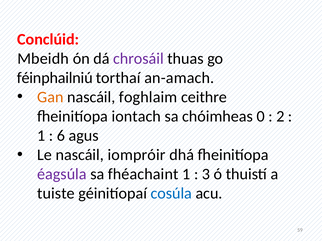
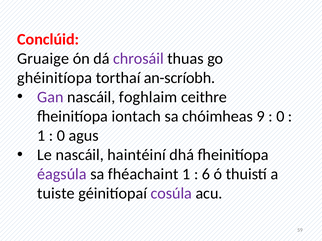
Mbeidh: Mbeidh -> Gruaige (43, 59)
féinphailniú: féinphailniú -> ghéinitíopa (55, 78)
an-amach: an-amach -> an-scríobh (179, 78)
Gan colour: orange -> purple (50, 97)
0: 0 -> 9 (261, 117)
2: 2 -> 0 (280, 117)
6: 6 -> 0 (61, 136)
iompróir: iompróir -> haintéiní (137, 155)
3: 3 -> 6 (206, 175)
cosúla colour: blue -> purple (171, 194)
